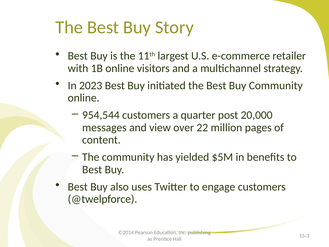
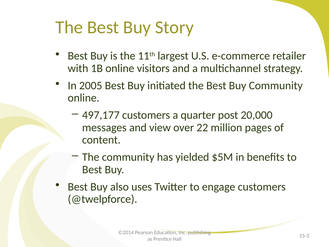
2023: 2023 -> 2005 (91, 85)
954,544: 954,544 -> 497,177 (101, 115)
